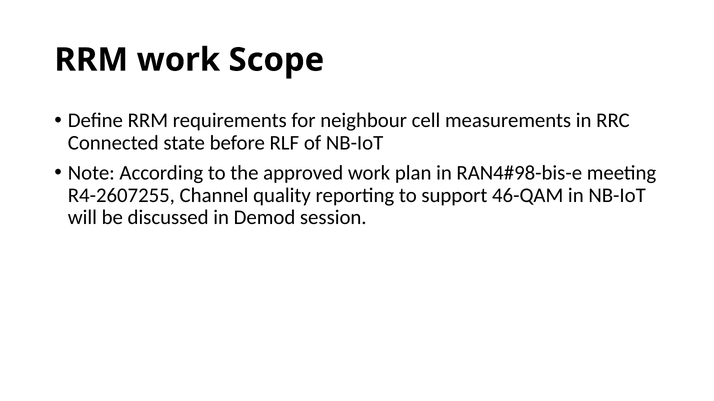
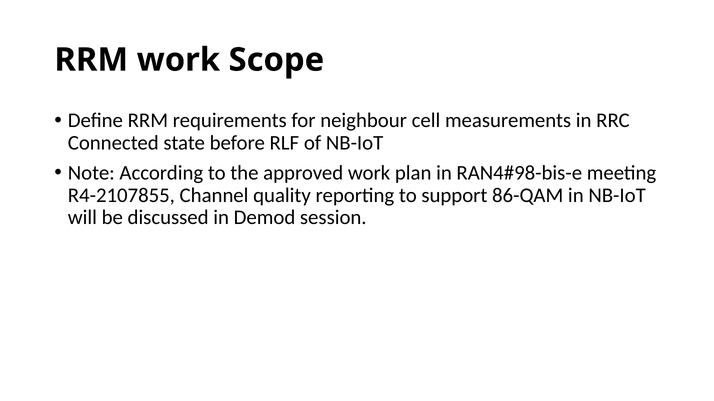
R4-2607255: R4-2607255 -> R4-2107855 (121, 195)
46-QAM: 46-QAM -> 86-QAM (528, 195)
